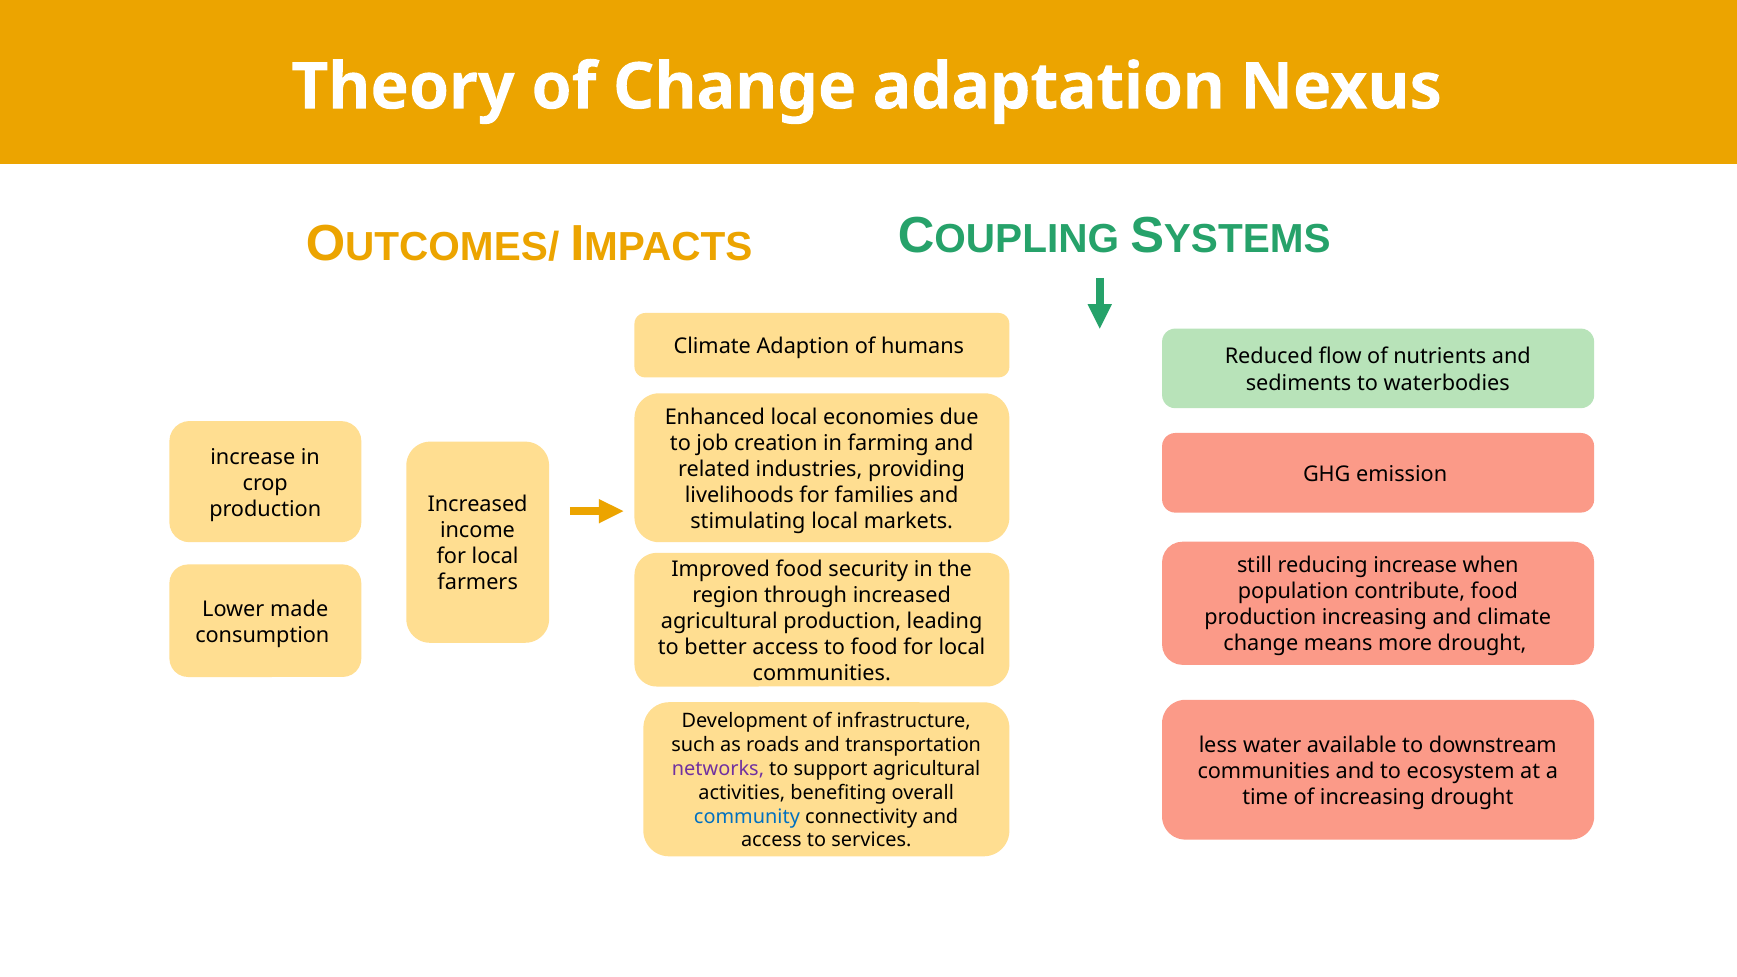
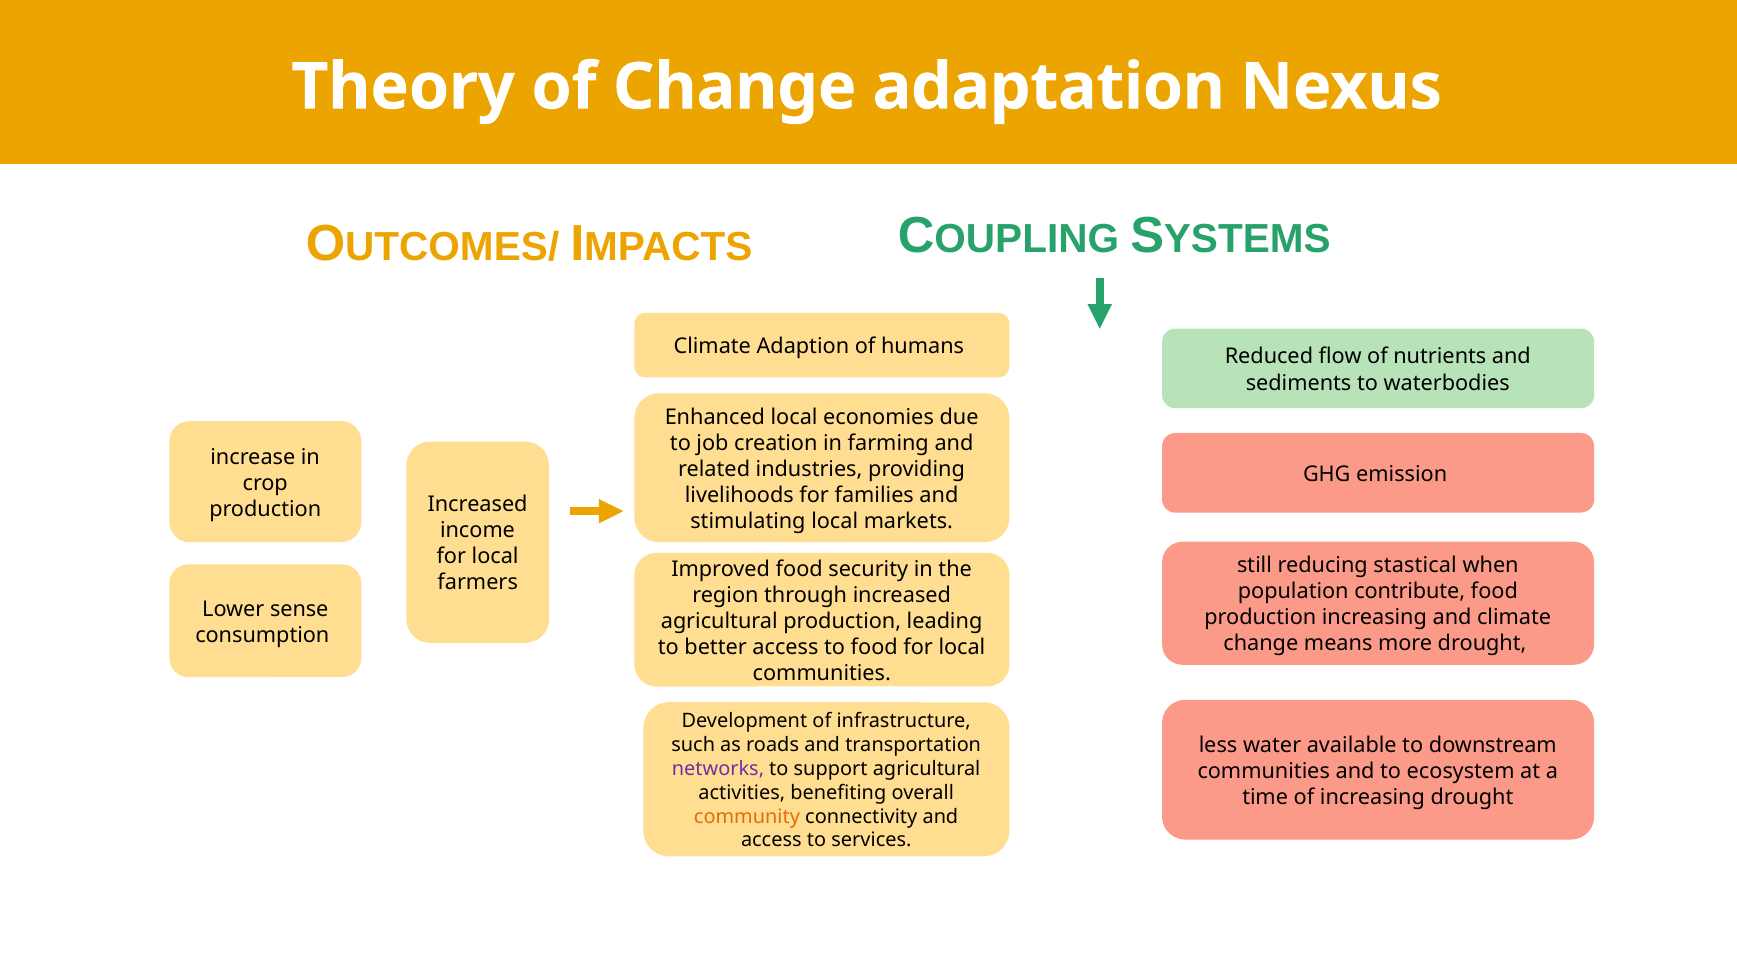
reducing increase: increase -> stastical (1415, 566)
made: made -> sense (299, 609)
community colour: blue -> orange (747, 817)
